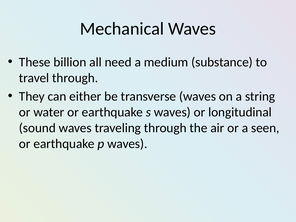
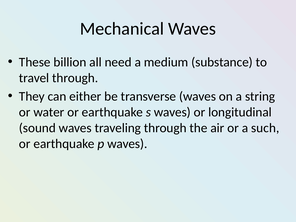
seen: seen -> such (265, 128)
